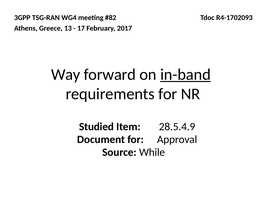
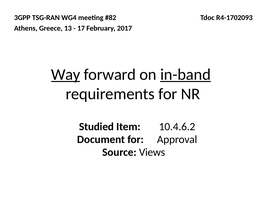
Way underline: none -> present (66, 75)
28.5.4.9: 28.5.4.9 -> 10.4.6.2 (177, 127)
While: While -> Views (152, 153)
